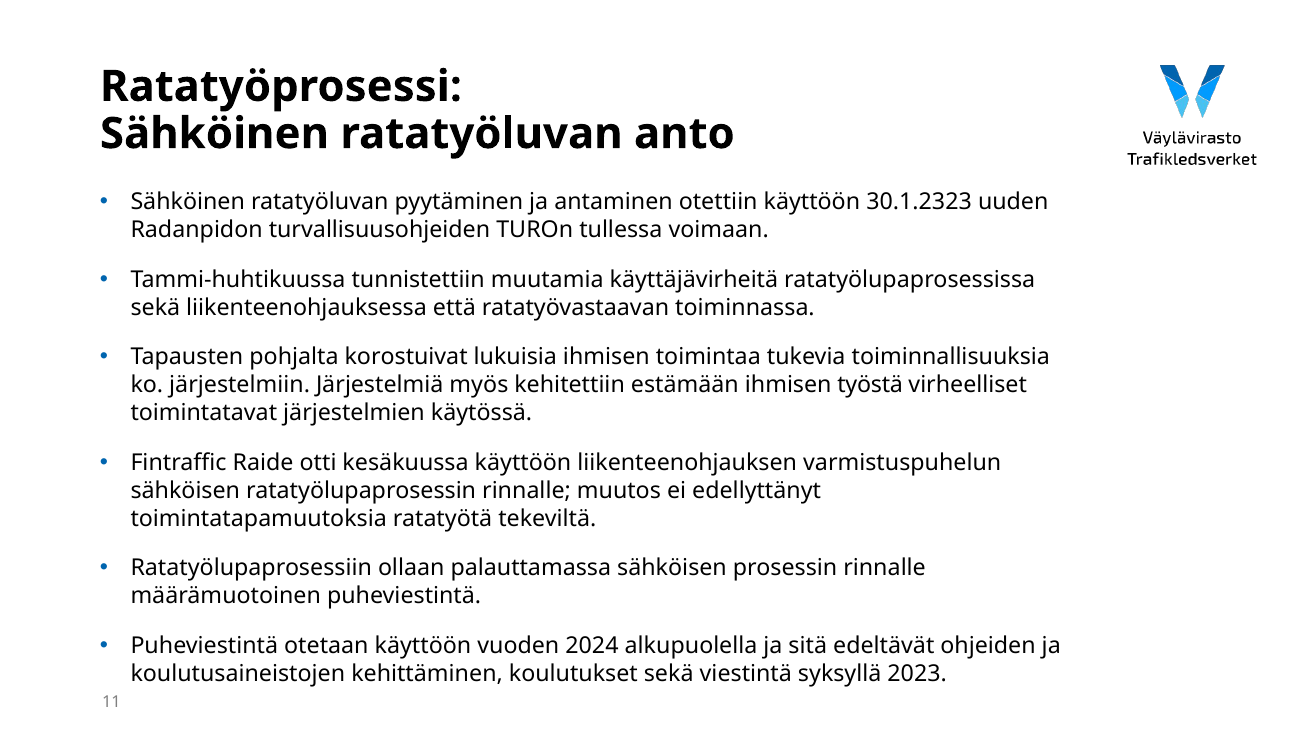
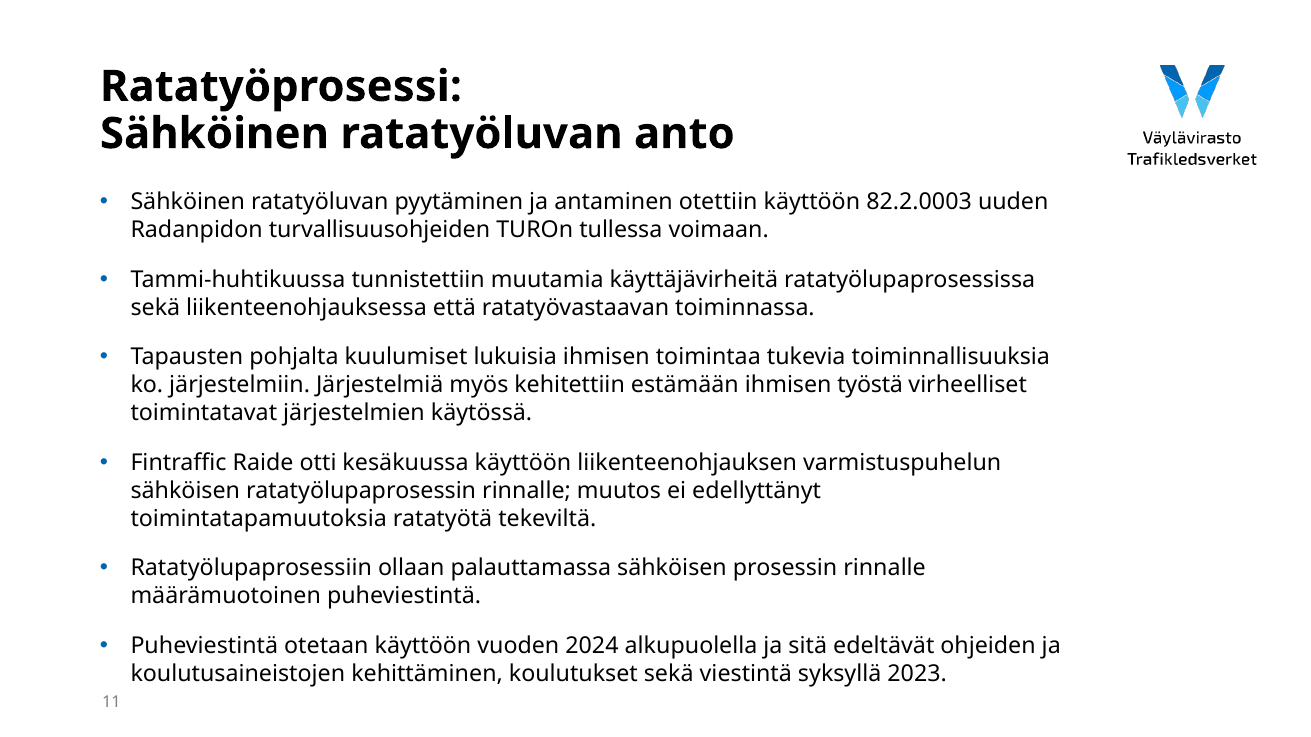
30.1.2323: 30.1.2323 -> 82.2.0003 (919, 202)
korostuivat: korostuivat -> kuulumiset (406, 357)
